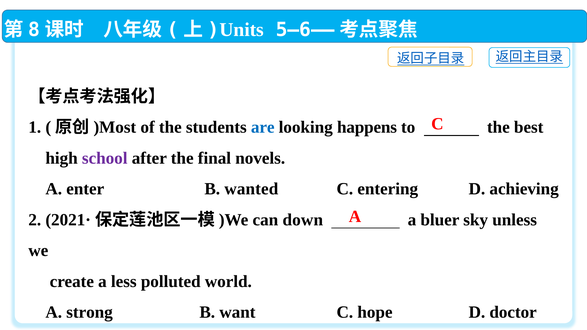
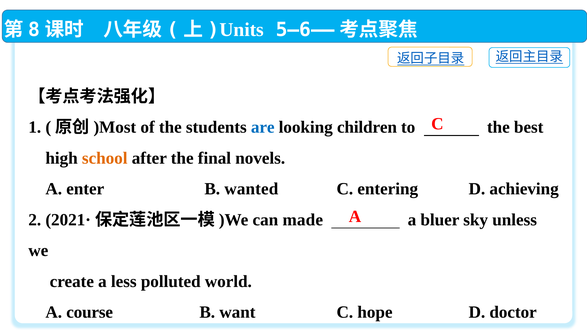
happens: happens -> children (367, 127)
school colour: purple -> orange (105, 158)
down: down -> made (303, 220)
strong: strong -> course (90, 312)
